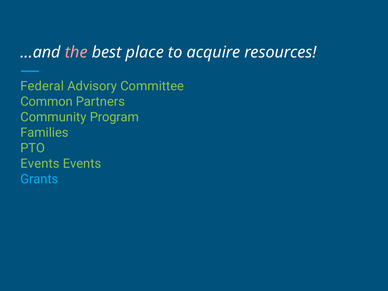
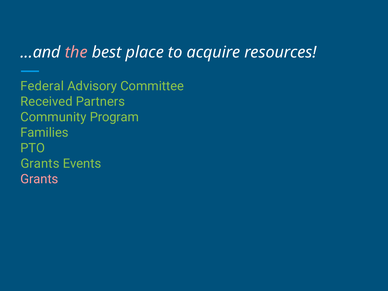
Common: Common -> Received (46, 102)
Events: Events -> Grants (40, 164)
Grants colour: light blue -> pink (39, 179)
